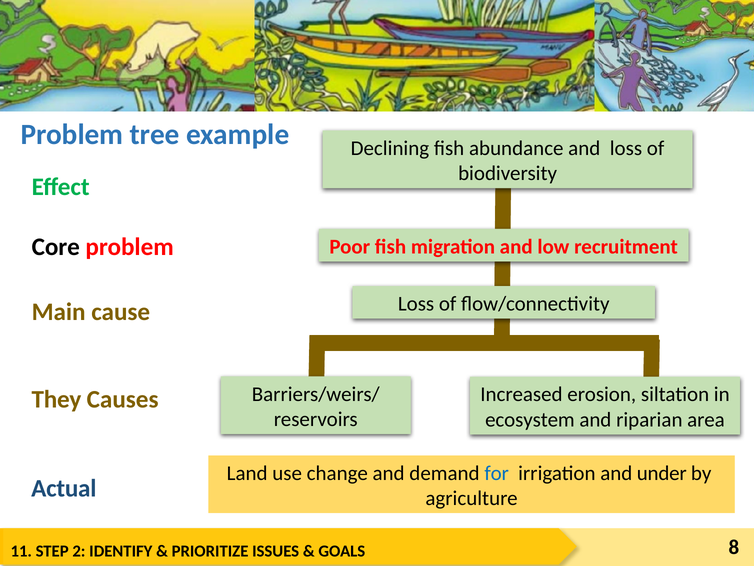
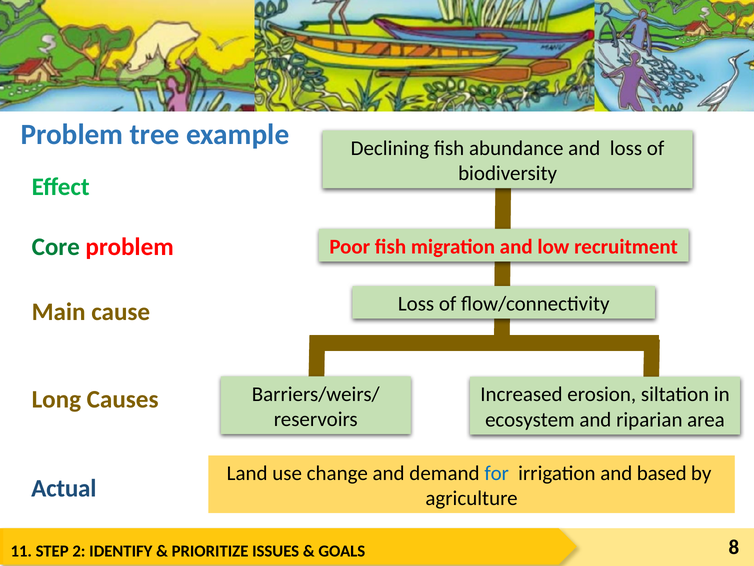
Core colour: black -> green (56, 247)
They: They -> Long (56, 399)
under: under -> based (662, 473)
